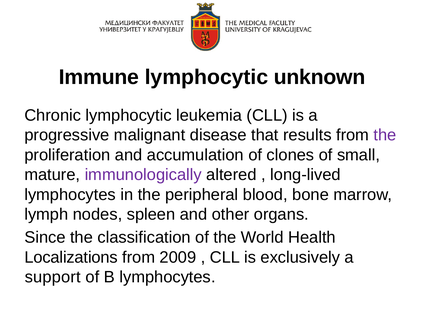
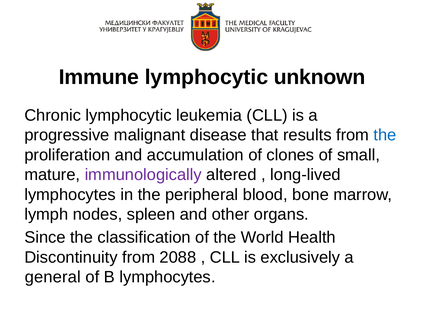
the colour: purple -> blue (385, 135)
Localizations: Localizations -> Discontinuity (71, 257)
2009: 2009 -> 2088 (178, 257)
support: support -> general (53, 277)
